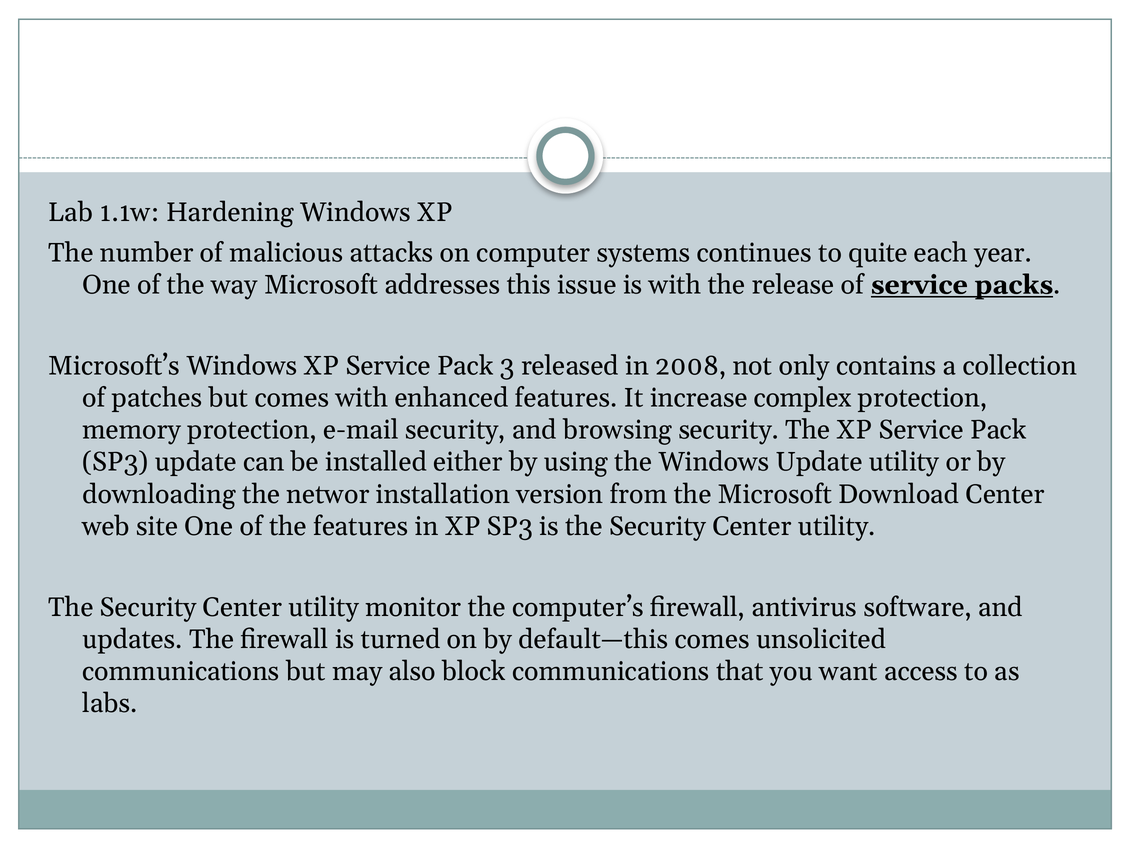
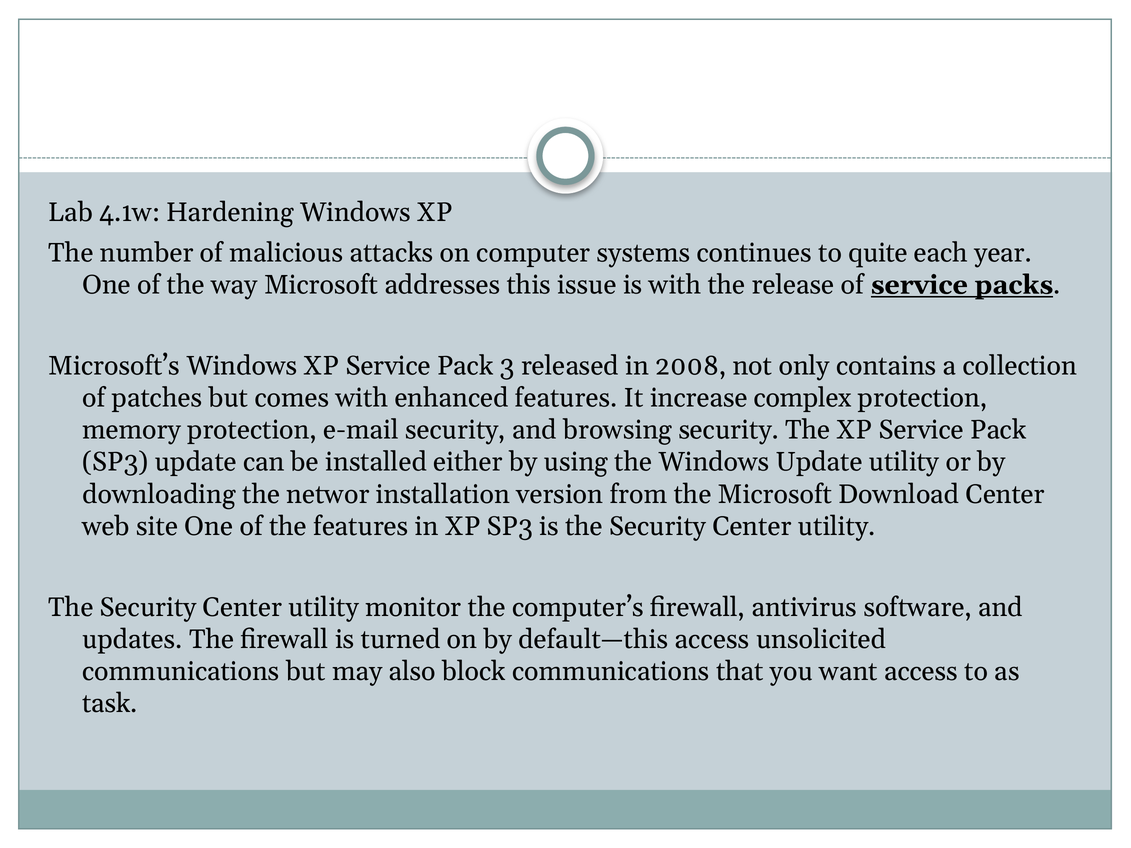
1.1w: 1.1w -> 4.1w (130, 212)
default—this comes: comes -> access (712, 640)
labs: labs -> task (110, 704)
